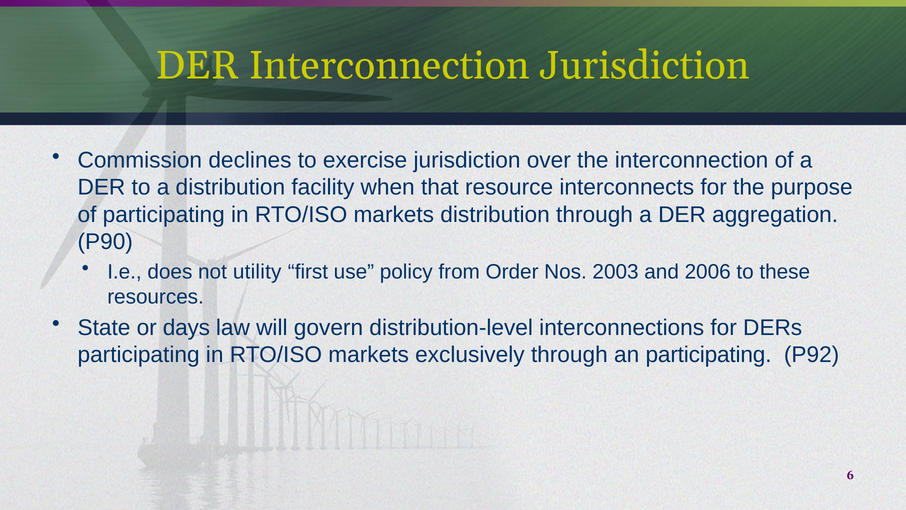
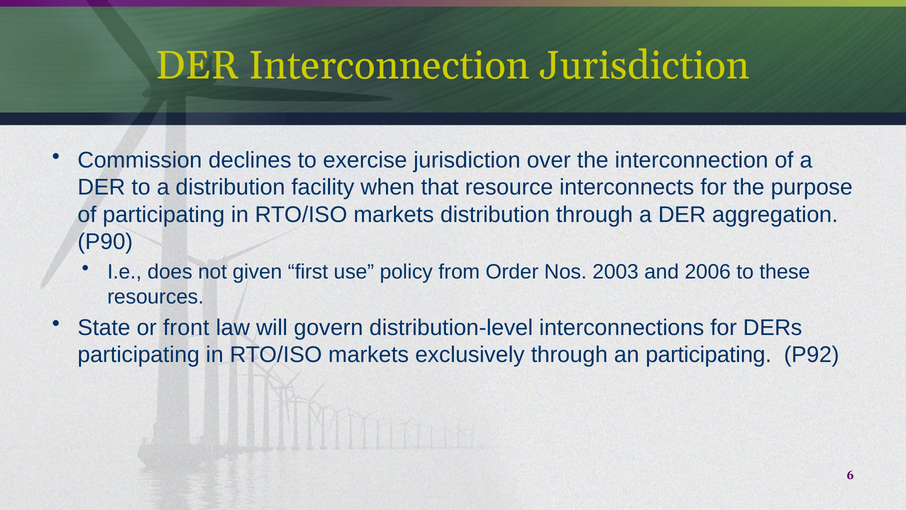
utility: utility -> given (257, 272)
days: days -> front (186, 327)
